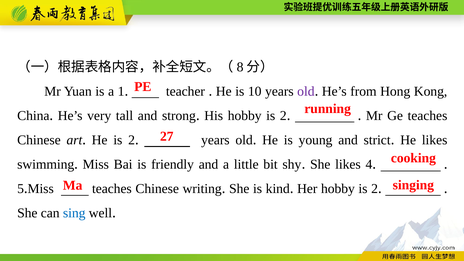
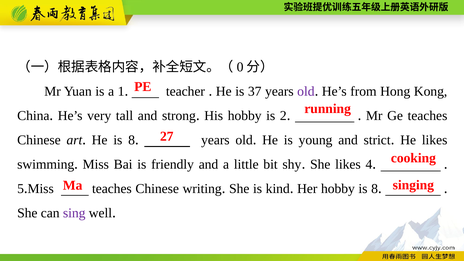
8: 8 -> 0 (240, 67)
10: 10 -> 37 (255, 91)
He is 2: 2 -> 8 (132, 140)
Her hobby is 2: 2 -> 8 (375, 189)
sing colour: blue -> purple (74, 213)
